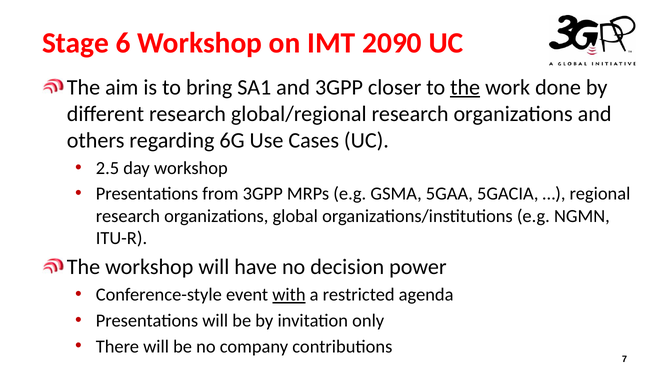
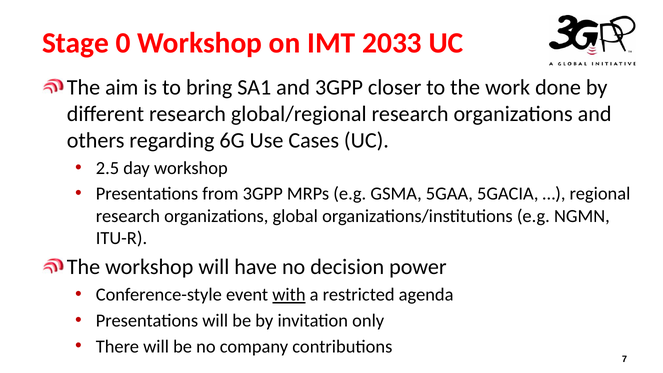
6: 6 -> 0 (123, 43)
2090: 2090 -> 2033 (392, 43)
the underline: present -> none (465, 87)
